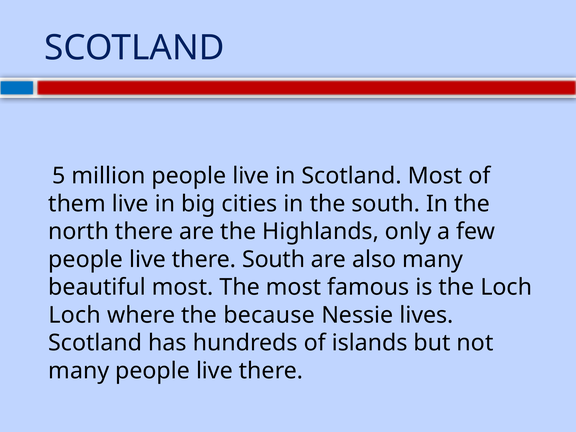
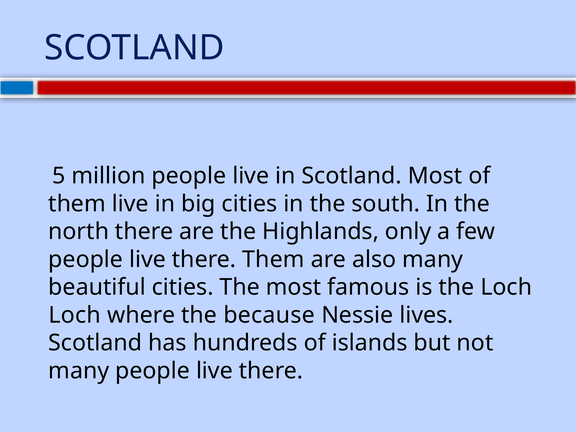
there South: South -> Them (273, 259)
beautiful most: most -> cities (183, 287)
